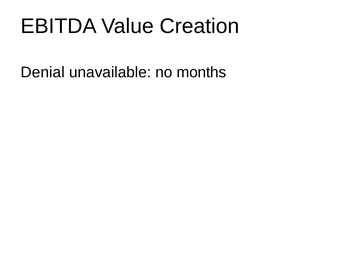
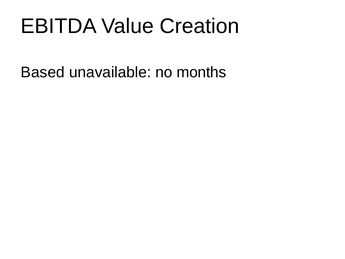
Denial: Denial -> Based (43, 72)
